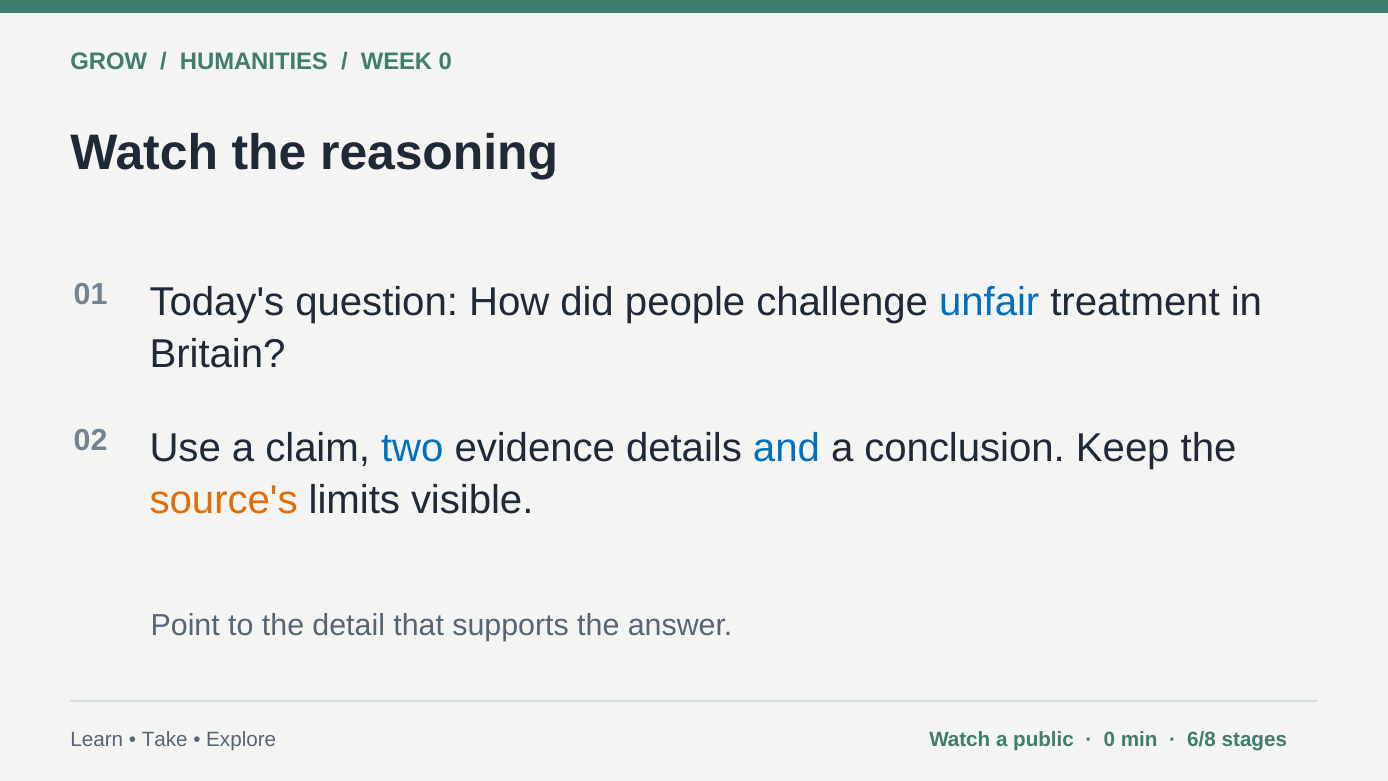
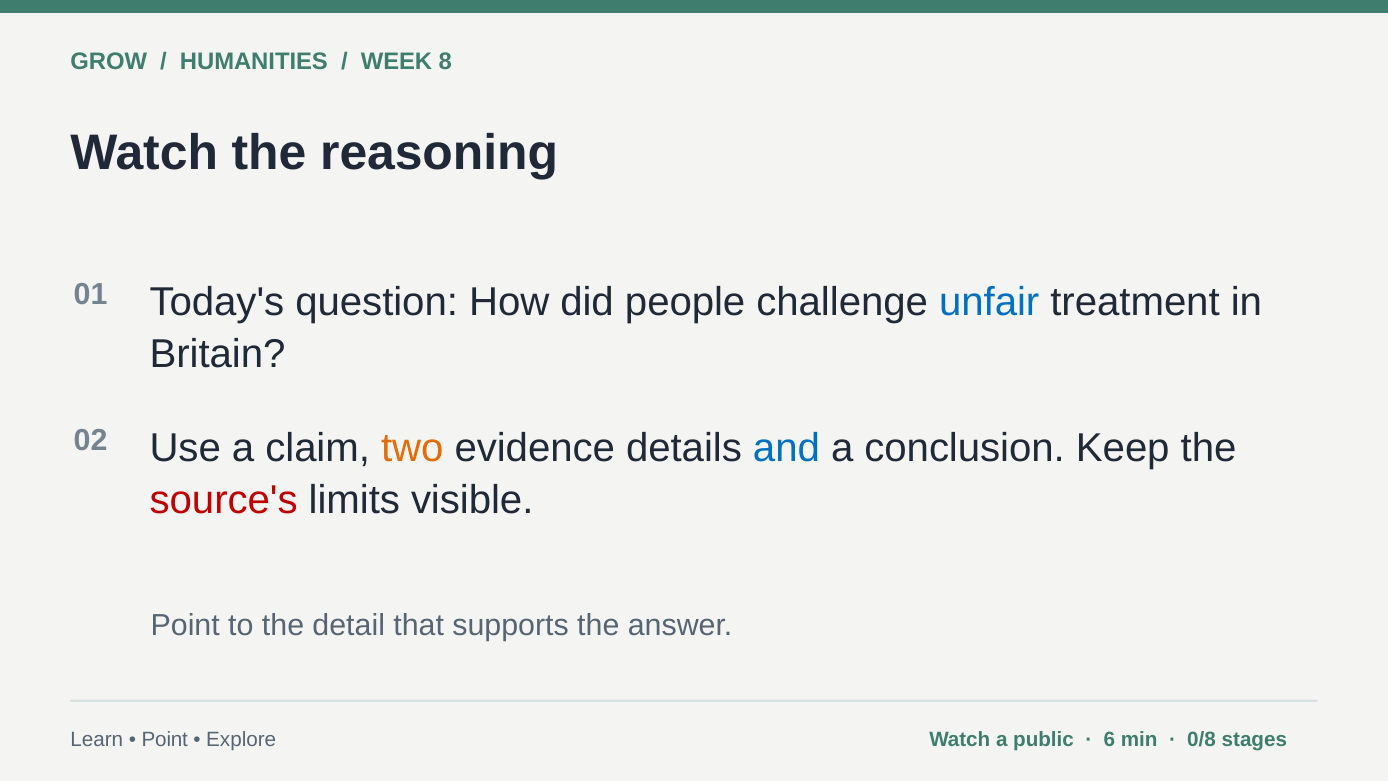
WEEK 0: 0 -> 8 (445, 62)
two colour: blue -> orange (412, 448)
source's colour: orange -> red (224, 500)
Take: Take -> Point (165, 739)
0: 0 -> 6 (1109, 739)
6/8: 6/8 -> 0/8 (1202, 739)
